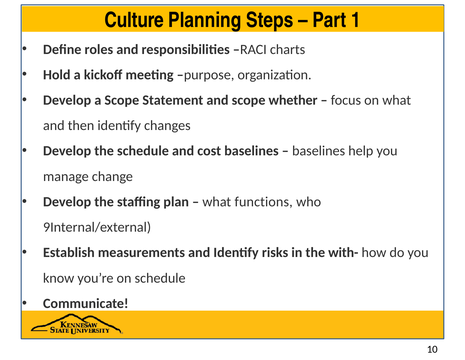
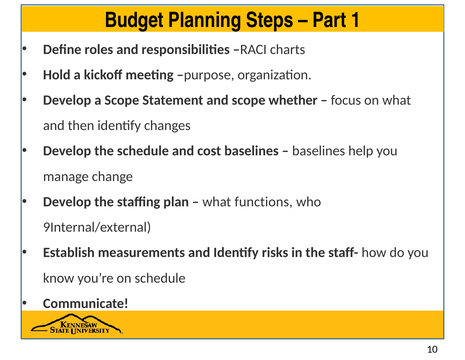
Culture: Culture -> Budget (134, 20)
with-: with- -> staff- (343, 252)
